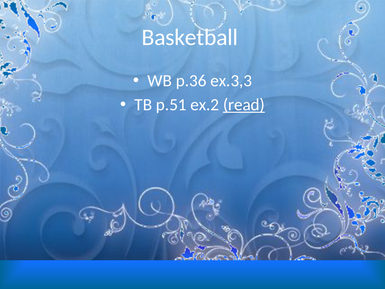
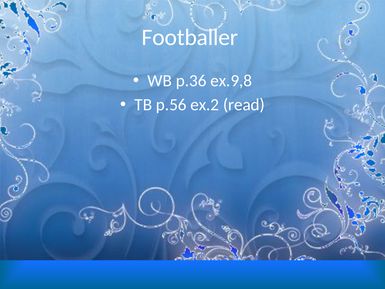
Basketball: Basketball -> Footballer (190, 37)
ex.3,3: ex.3,3 -> ex.9,8 (231, 81)
p.51: p.51 -> p.56 (171, 105)
read underline: present -> none (244, 105)
